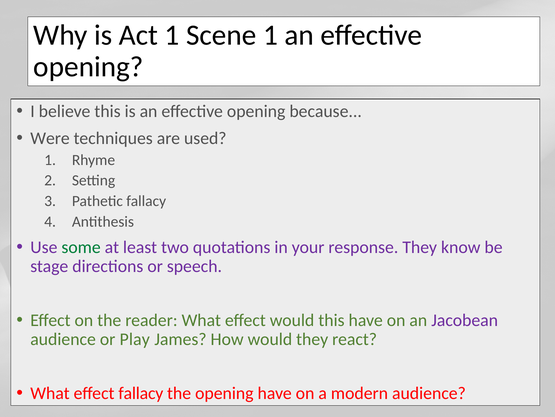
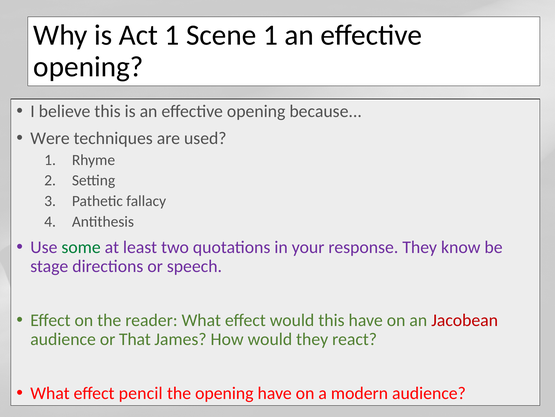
Jacobean colour: purple -> red (465, 320)
Play: Play -> That (135, 339)
effect fallacy: fallacy -> pencil (141, 392)
